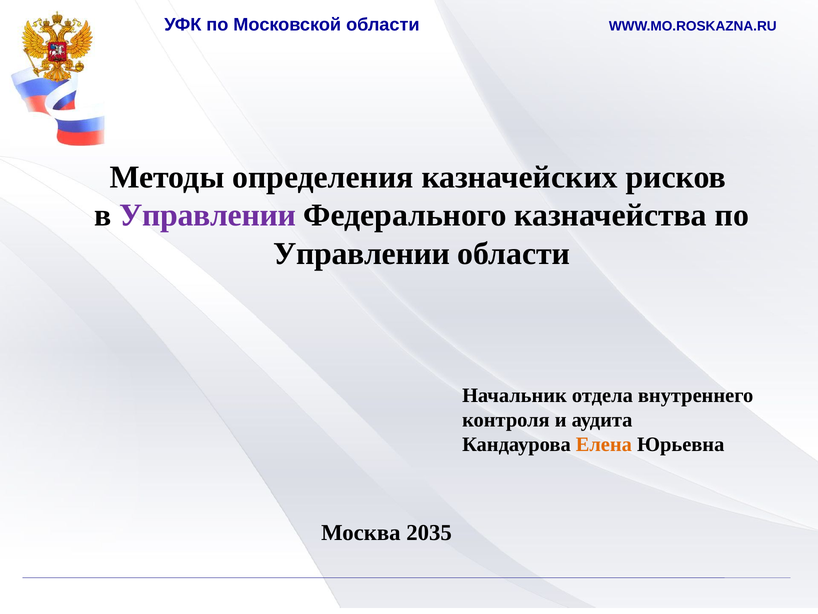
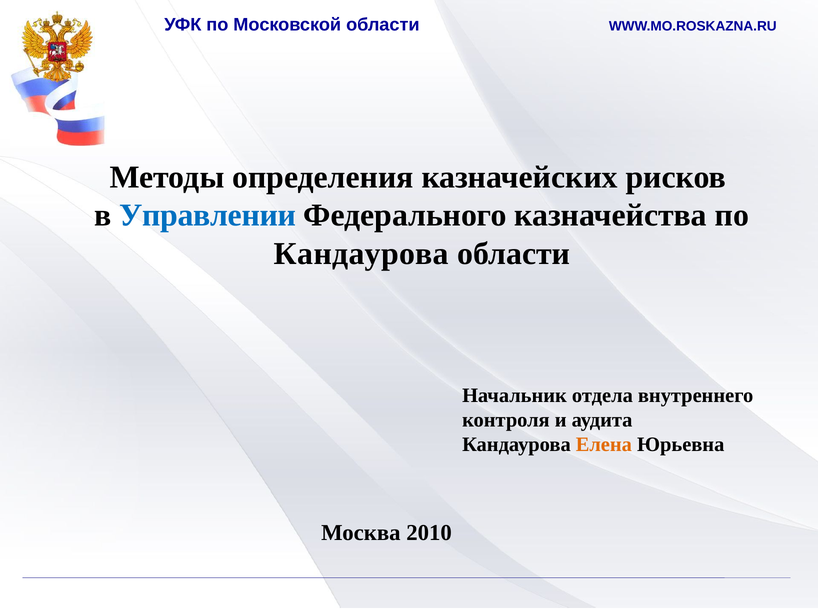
Управлении colour: purple -> blue (208, 215)
Управлении: Управлении -> Кандаурова (361, 253)
2035: 2035 -> 2010 (429, 532)
